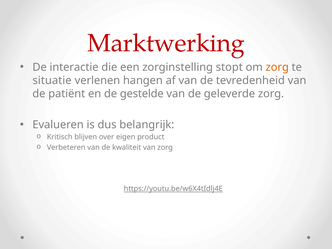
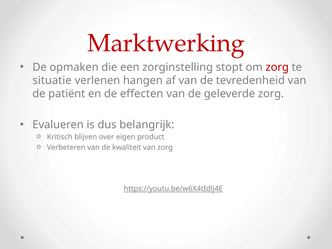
interactie: interactie -> opmaken (74, 67)
zorg colour: orange -> red (277, 67)
gestelde: gestelde -> effecten (142, 94)
